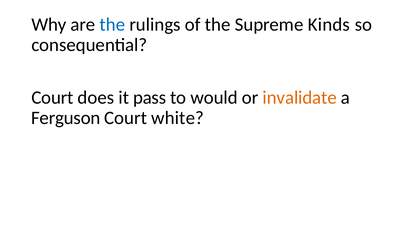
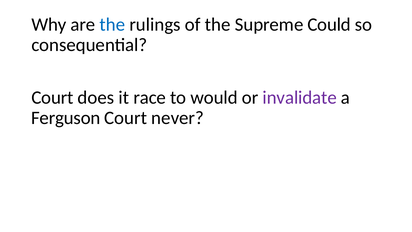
Kinds: Kinds -> Could (329, 24)
pass: pass -> race (150, 98)
invalidate colour: orange -> purple (300, 98)
white: white -> never (178, 118)
